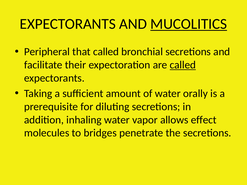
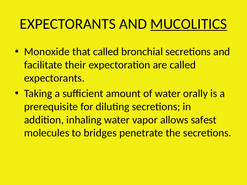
Peripheral: Peripheral -> Monoxide (47, 52)
called underline: present -> none (183, 65)
effect: effect -> safest (204, 120)
